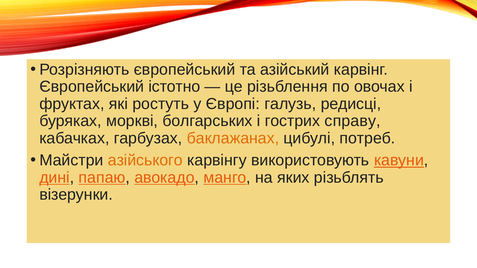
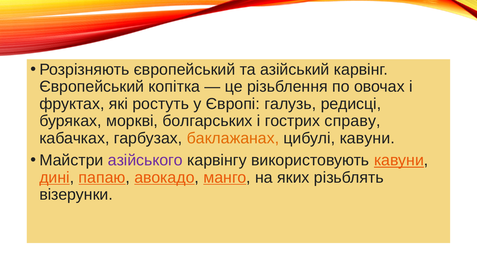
істотно: істотно -> копітка (174, 87)
цибулі потреб: потреб -> кавуни (367, 138)
азійського colour: orange -> purple (145, 160)
